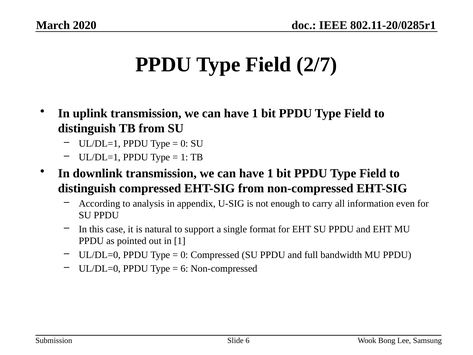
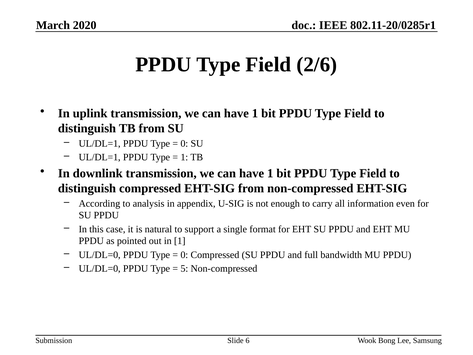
2/7: 2/7 -> 2/6 (317, 65)
6: 6 -> 5 (184, 268)
